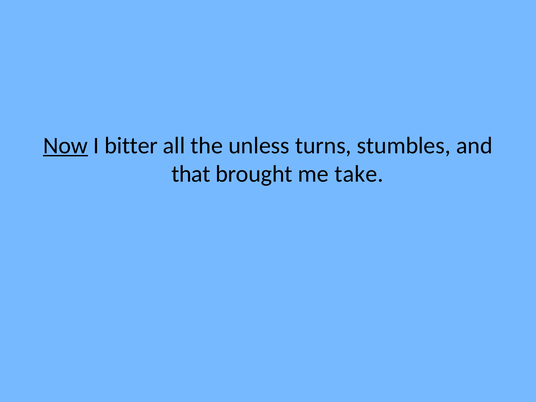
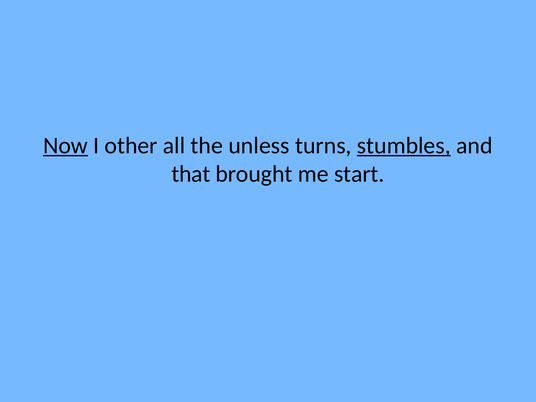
bitter: bitter -> other (131, 146)
stumbles underline: none -> present (404, 146)
take: take -> start (359, 174)
